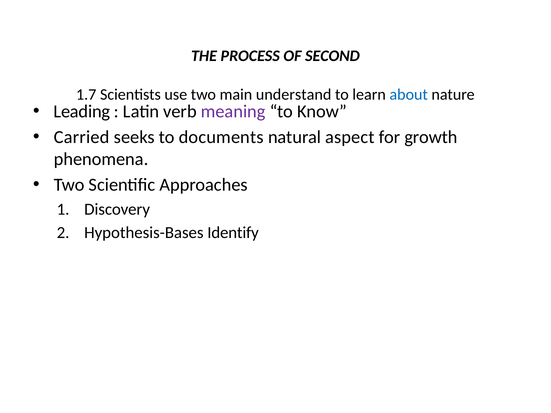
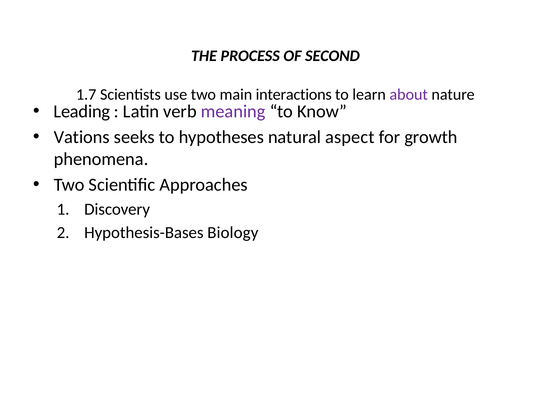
understand: understand -> interactions (294, 95)
about colour: blue -> purple (409, 95)
Carried: Carried -> Vations (82, 137)
documents: documents -> hypotheses (221, 137)
Identify: Identify -> Biology (233, 233)
